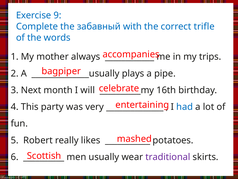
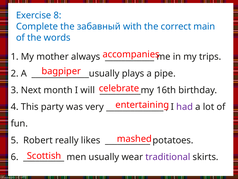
9: 9 -> 8 (57, 15)
trifle: trifle -> main (204, 26)
had colour: blue -> purple (185, 107)
